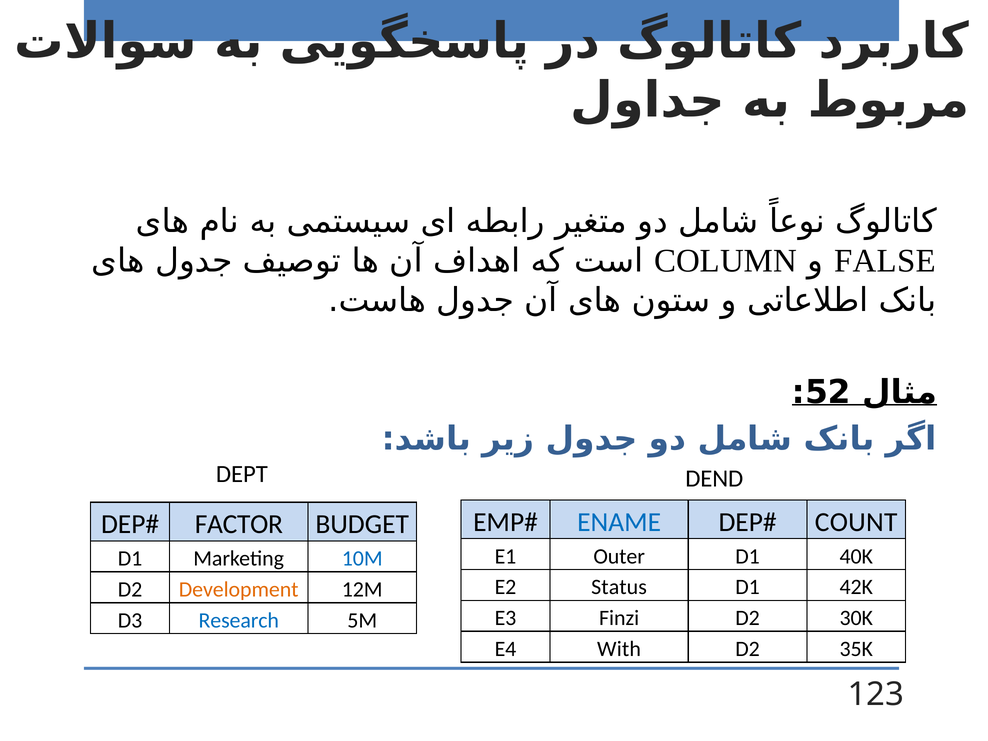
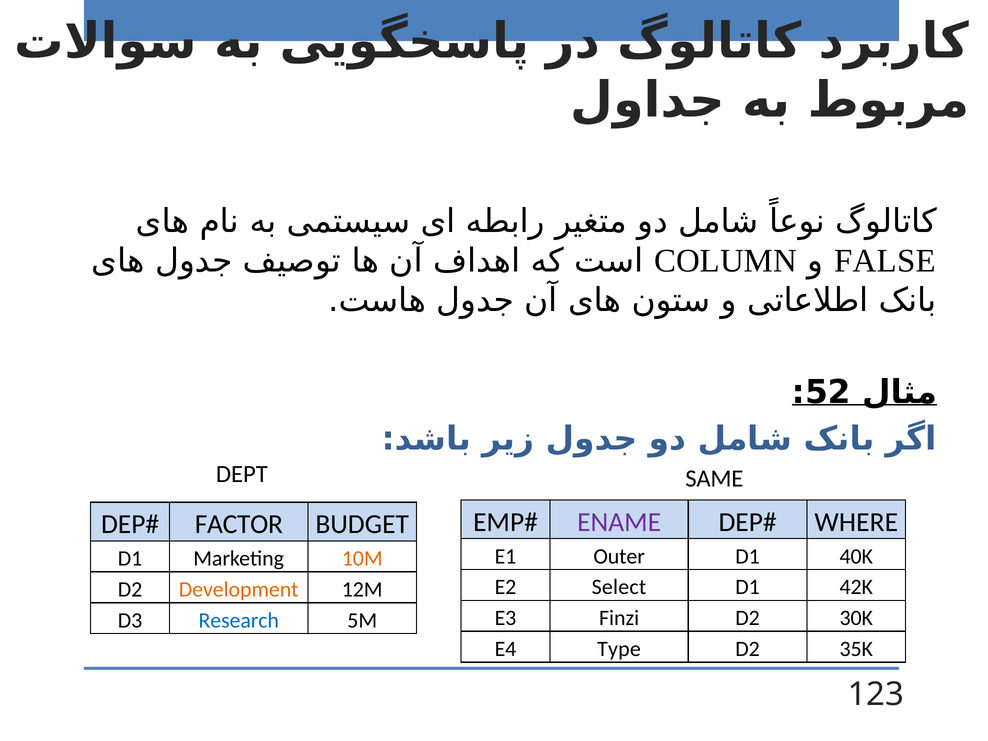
DEND: DEND -> SAME (714, 479)
ENAME colour: blue -> purple (619, 522)
COUNT: COUNT -> WHERE (856, 522)
10M colour: blue -> orange (362, 559)
Status: Status -> Select (619, 587)
With: With -> Type (619, 649)
